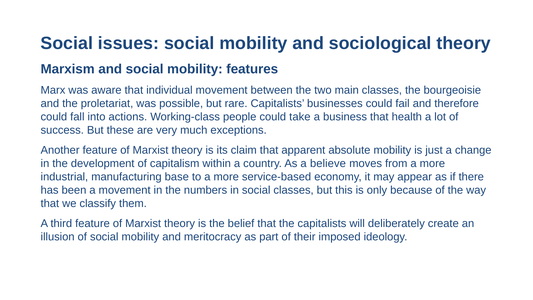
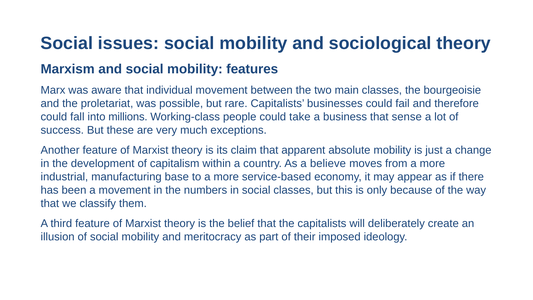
actions: actions -> millions (128, 117)
health: health -> sense (407, 117)
